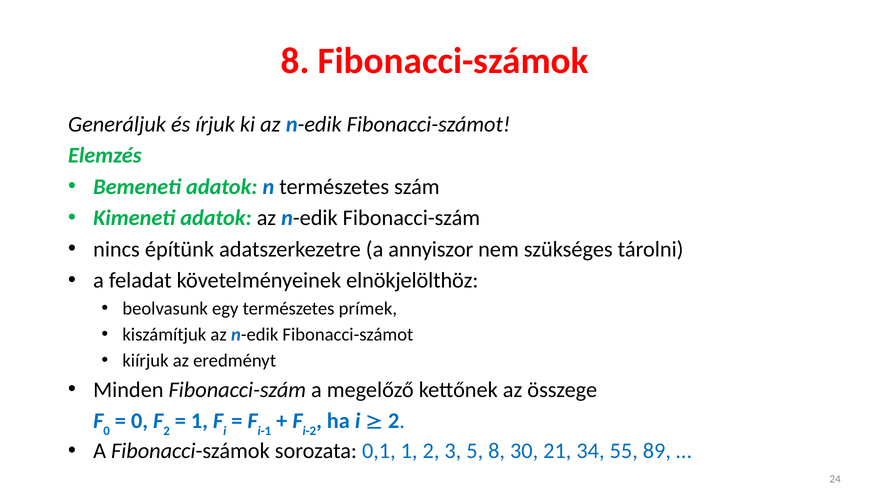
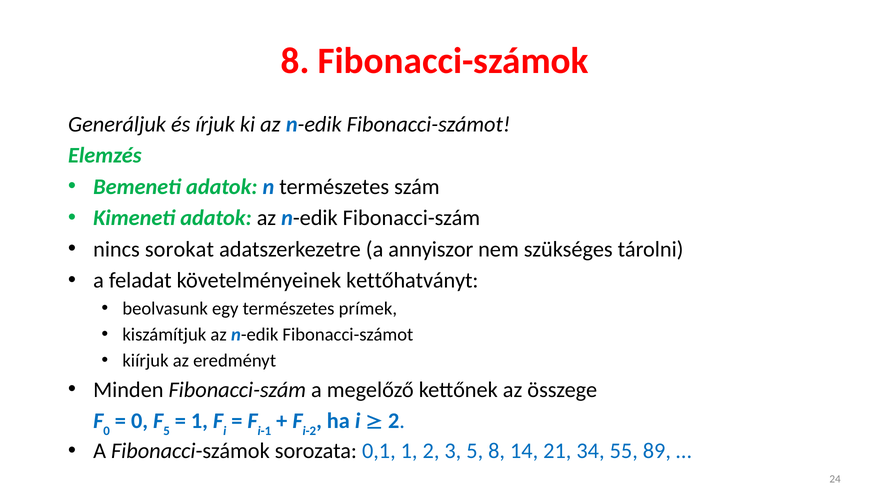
építünk: építünk -> sorokat (179, 249)
elnökjelölthöz: elnökjelölthöz -> kettőhatványt (412, 280)
2: 2 -> 5 (167, 431)
30: 30 -> 14 (524, 451)
